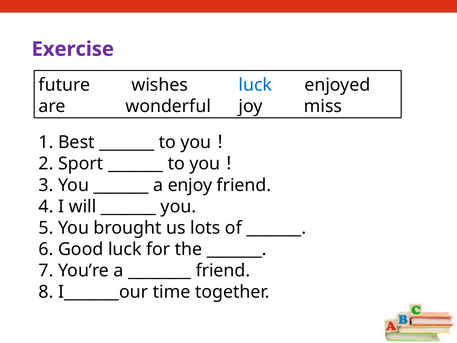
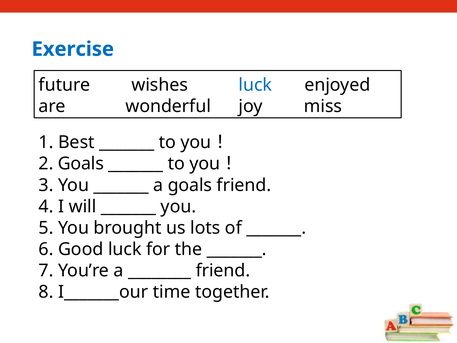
Exercise colour: purple -> blue (73, 49)
2 Sport: Sport -> Goals (81, 164)
a enjoy: enjoy -> goals (190, 185)
